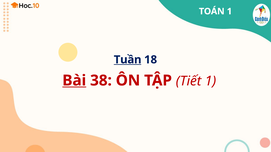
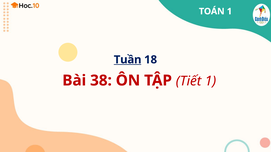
Bài underline: present -> none (74, 81)
